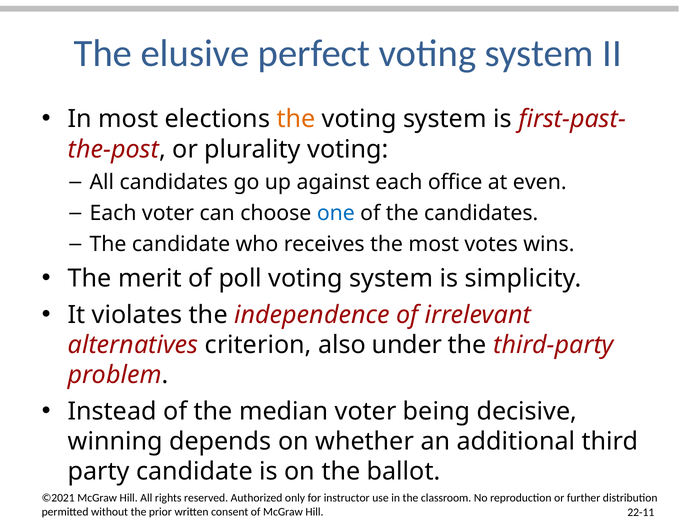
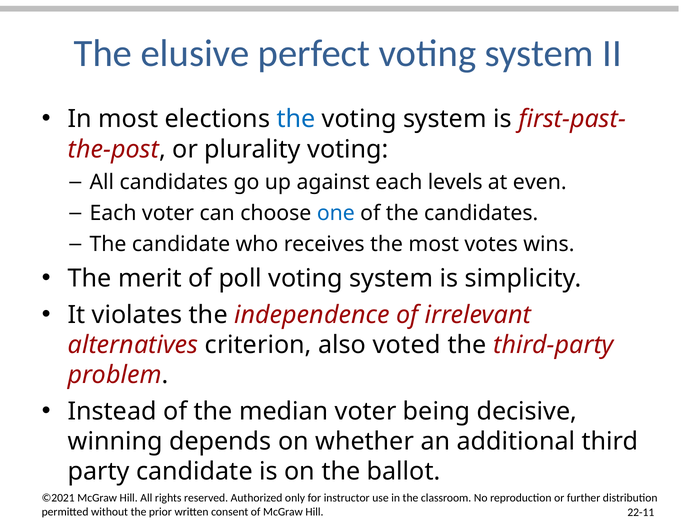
the colour: orange -> blue (296, 119)
office: office -> levels (455, 182)
under: under -> voted (407, 345)
